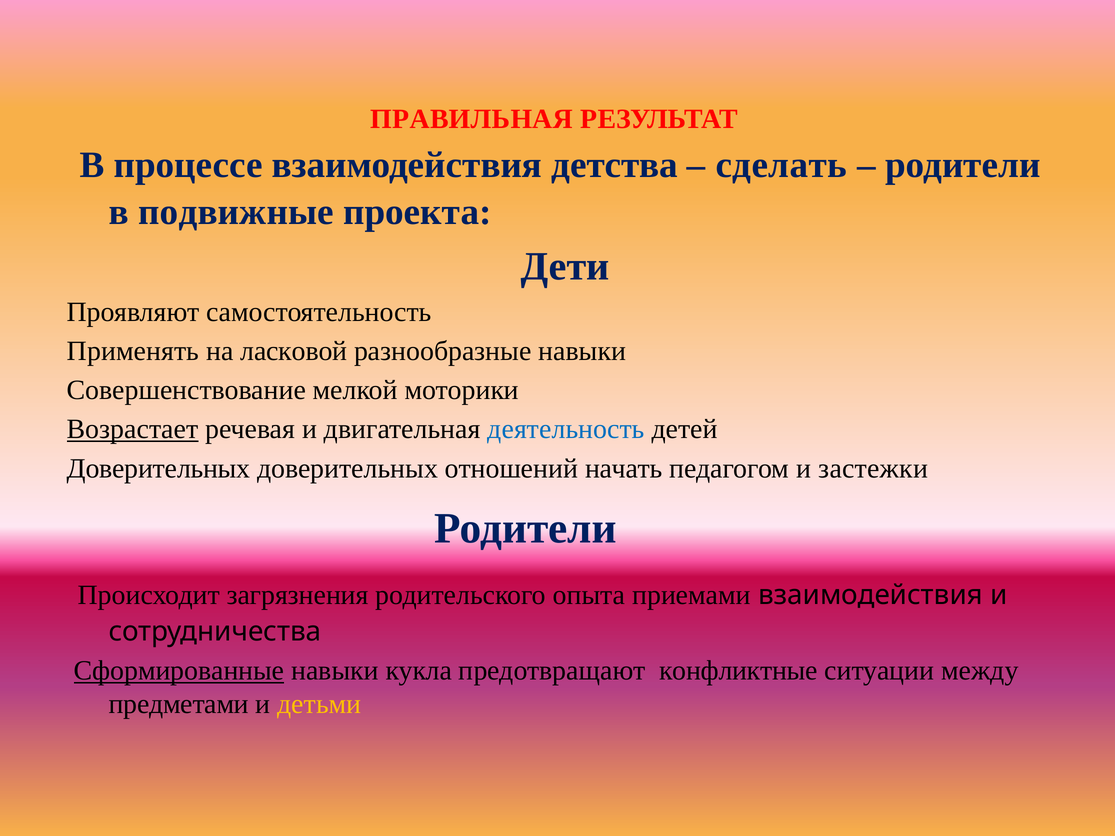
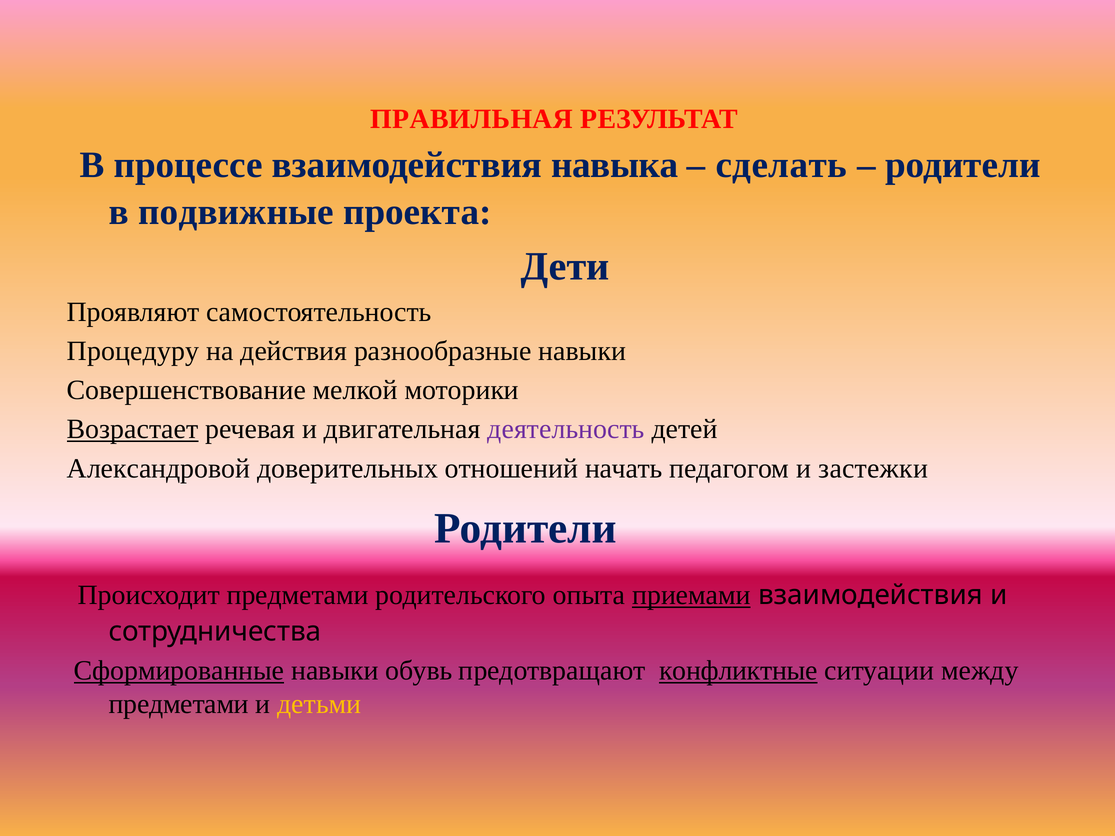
детства: детства -> навыка (615, 165)
Применять: Применять -> Процедуру (133, 351)
ласковой: ласковой -> действия (294, 351)
деятельность colour: blue -> purple (566, 429)
Доверительных: Доверительных -> Александровой (159, 468)
Происходит загрязнения: загрязнения -> предметами (298, 595)
приемами underline: none -> present (691, 595)
кукла: кукла -> обувь (419, 671)
конфликтные underline: none -> present (738, 671)
